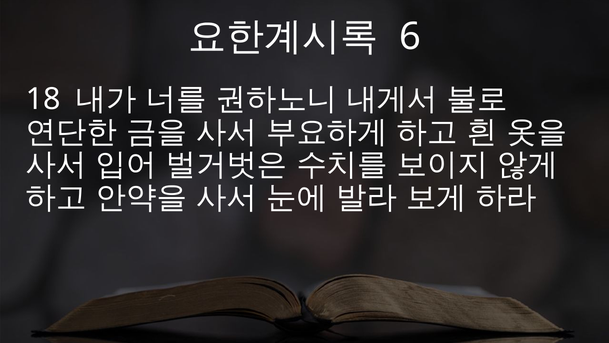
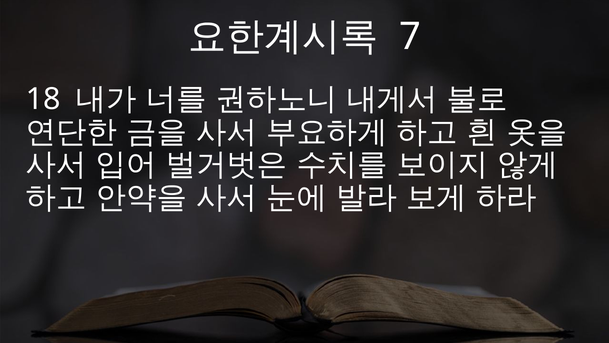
6: 6 -> 7 (410, 37)
